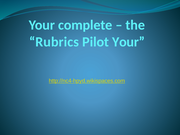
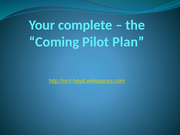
Rubrics: Rubrics -> Coming (54, 42)
Pilot Your: Your -> Plan (128, 42)
